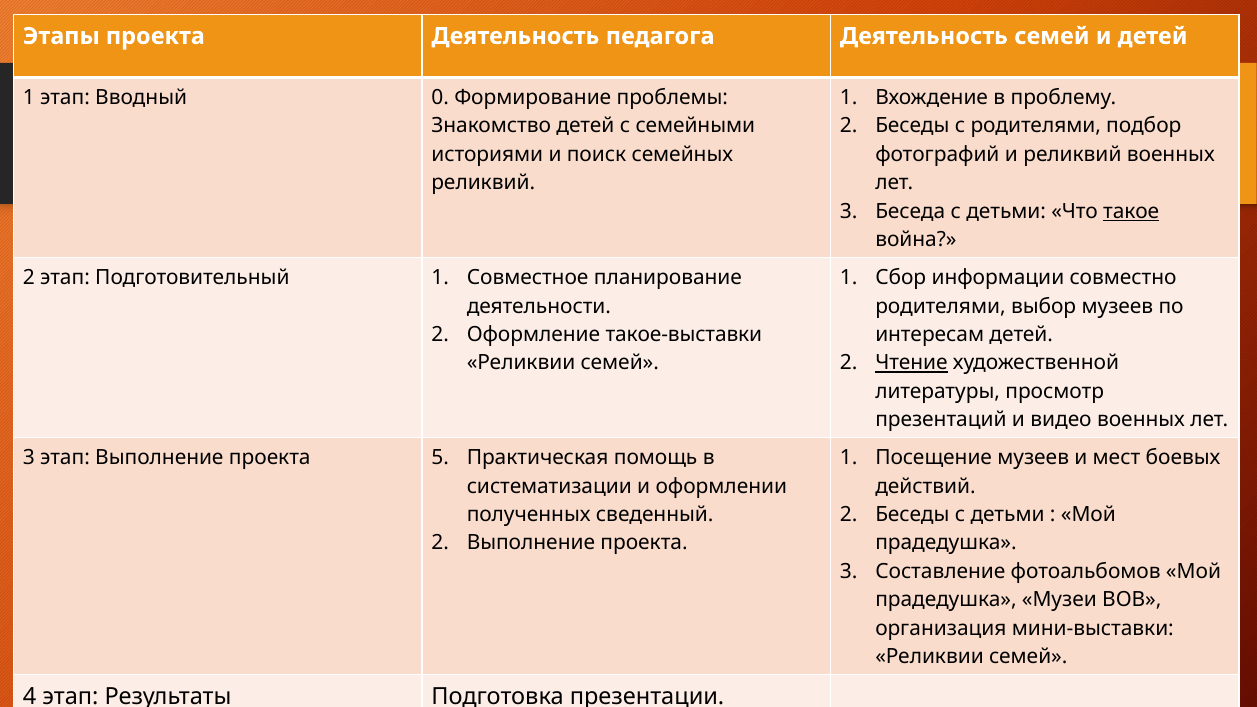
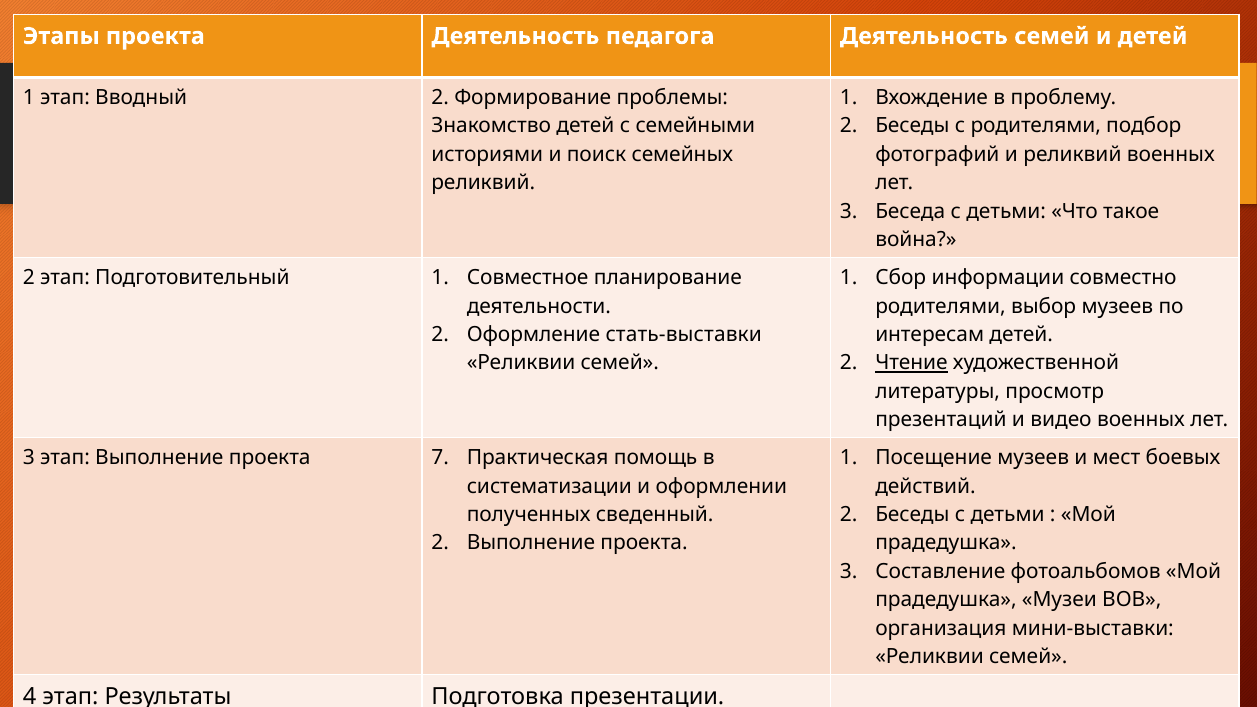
Вводный 0: 0 -> 2 (440, 98)
такое underline: present -> none (1131, 211)
такое-выставки: такое-выставки -> стать-выставки (684, 335)
5: 5 -> 7 (440, 458)
